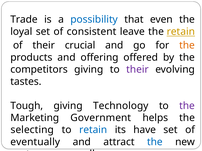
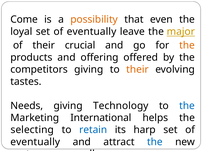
Trade: Trade -> Come (24, 20)
possibility colour: blue -> orange (94, 20)
loyal set of consistent: consistent -> eventually (92, 32)
the retain: retain -> major (181, 32)
their colour: purple -> orange (138, 70)
Tough: Tough -> Needs (27, 106)
the colour: purple -> blue (187, 106)
Government: Government -> International (101, 118)
have: have -> harp (145, 130)
